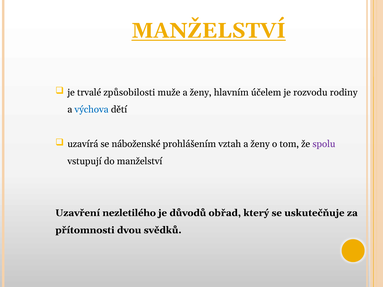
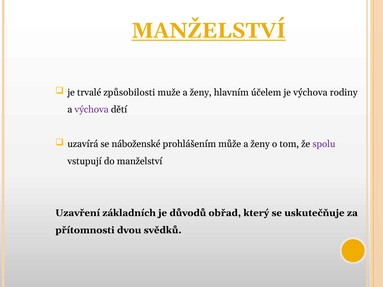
je rozvodu: rozvodu -> výchova (310, 92)
výchova colour: blue -> purple (92, 110)
vztah: vztah -> může (230, 144)
nezletilého: nezletilého -> základních (129, 213)
